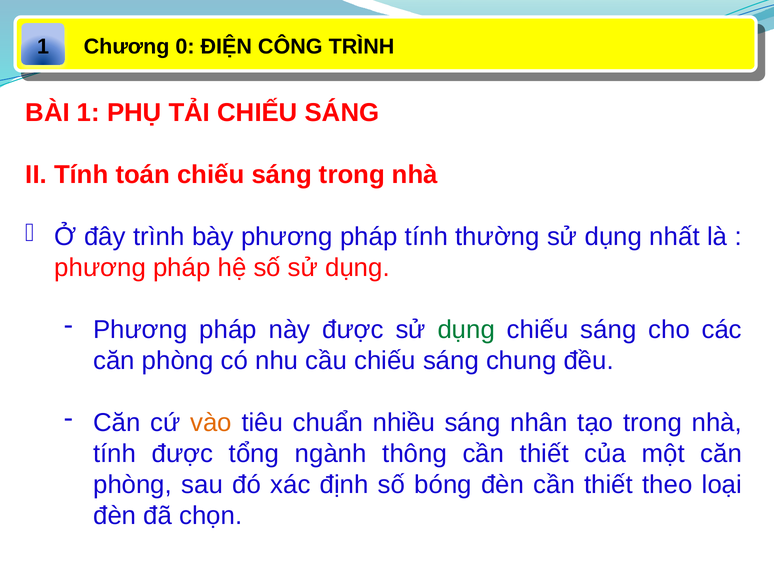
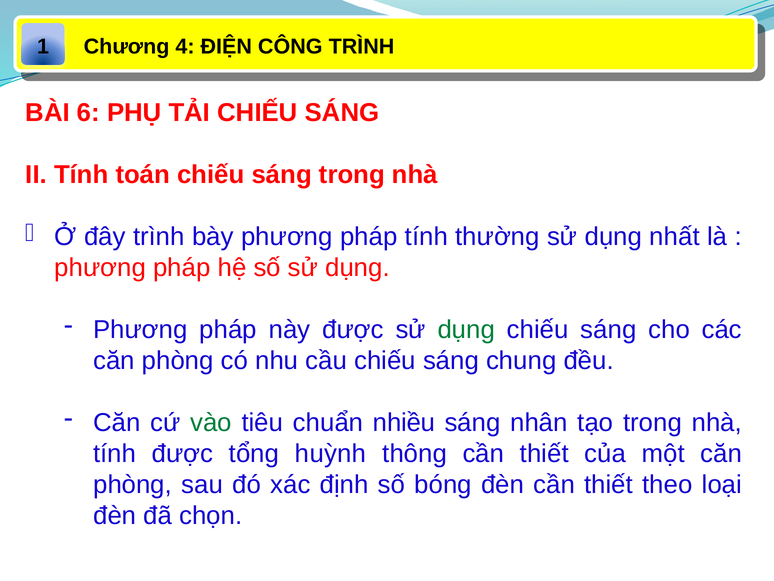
0: 0 -> 4 (185, 46)
BÀI 1: 1 -> 6 (88, 113)
vào colour: orange -> green (211, 422)
ngành: ngành -> huỳnh (331, 453)
